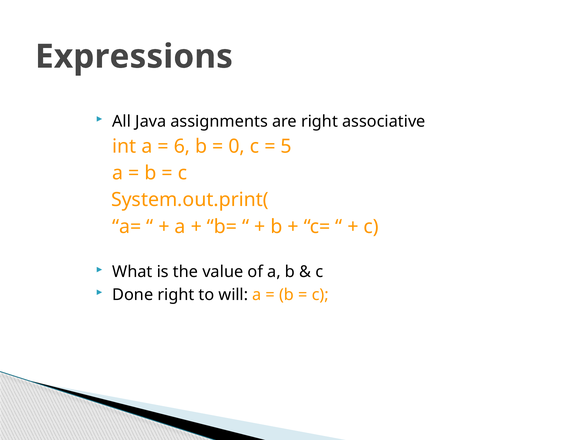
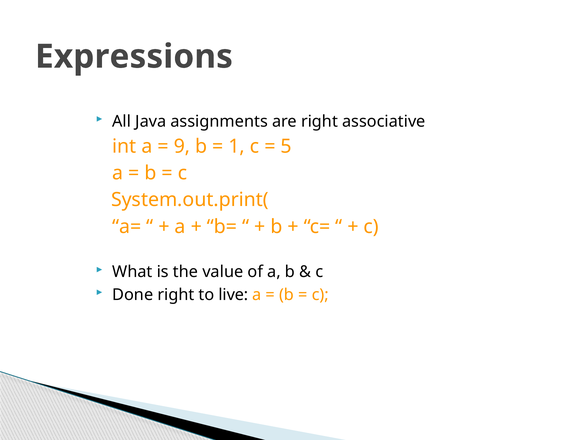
6: 6 -> 9 (182, 146)
0: 0 -> 1 (237, 146)
will: will -> live (233, 294)
